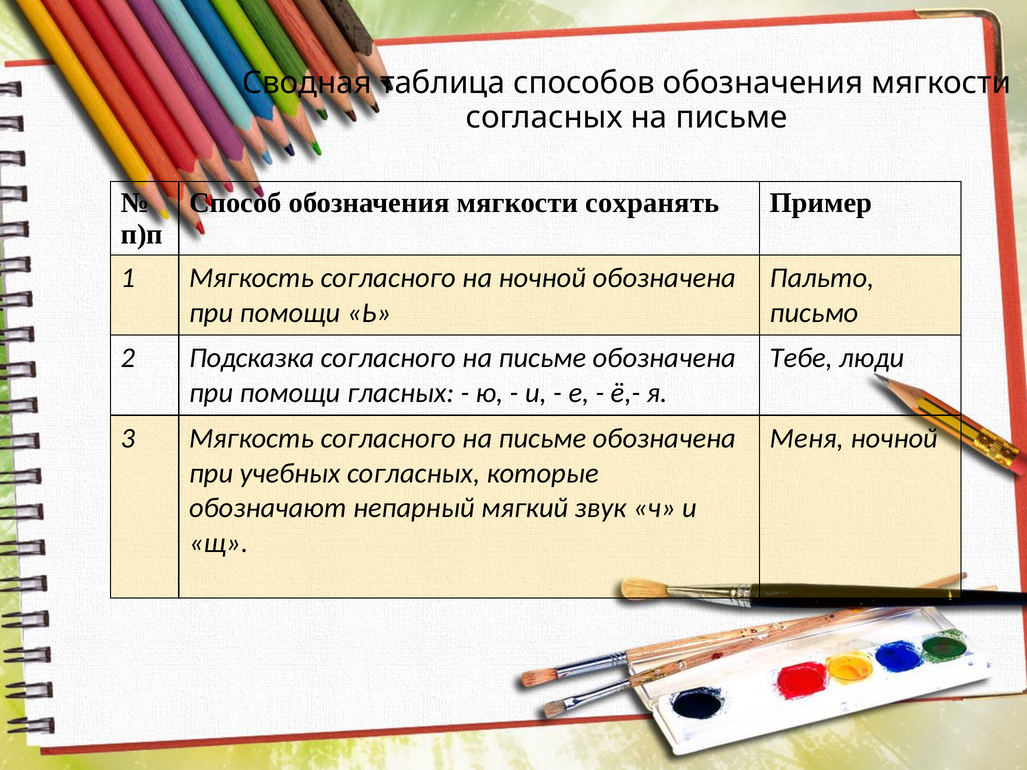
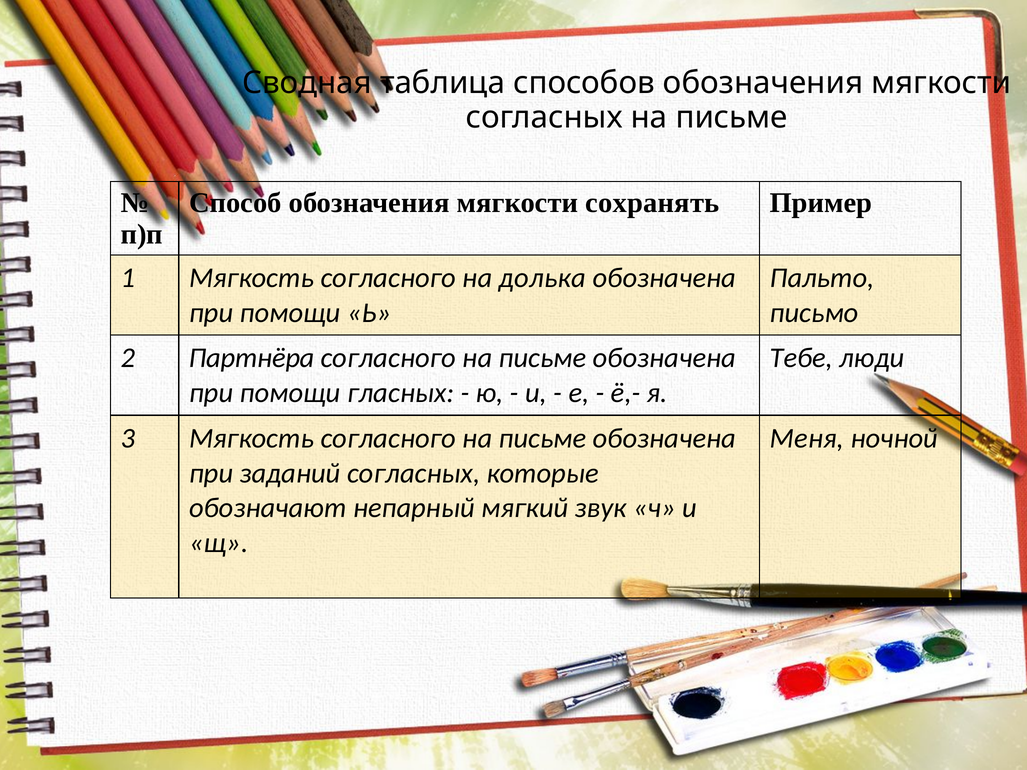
на ночной: ночной -> долька (542, 278)
Подсказка: Подсказка -> Партнёра (252, 358)
учебных: учебных -> заданий (290, 473)
